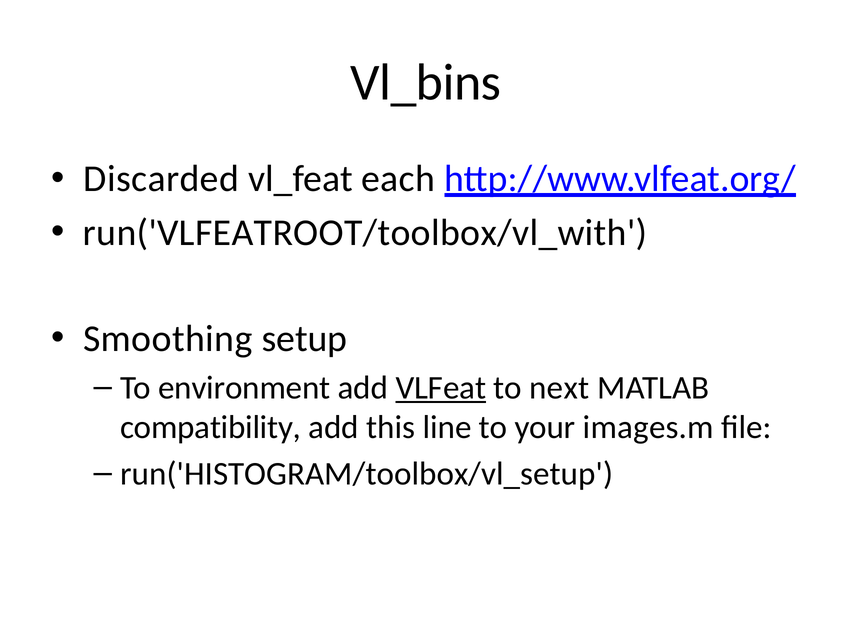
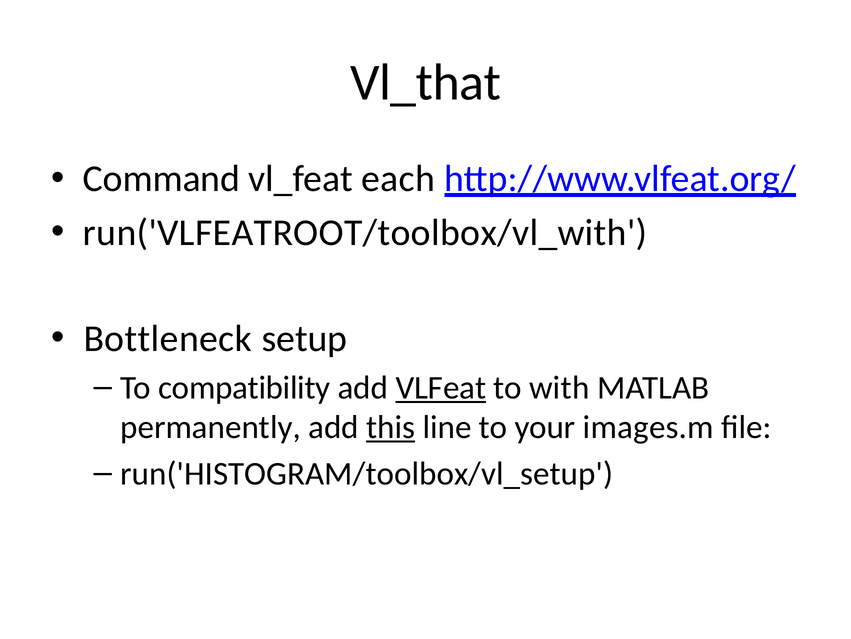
Vl_bins: Vl_bins -> Vl_that (426, 82)
Discarded: Discarded -> Command (161, 179)
Smoothing: Smoothing -> Bottleneck (168, 338)
environment: environment -> compatibility (244, 387)
next: next -> with (559, 387)
compatibility: compatibility -> permanently (211, 427)
this underline: none -> present (391, 427)
